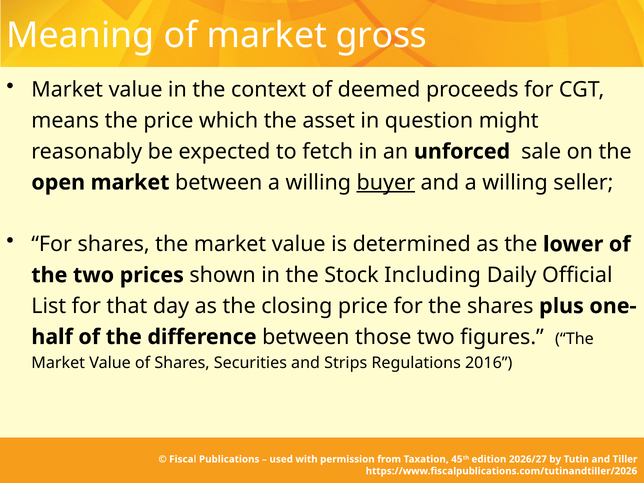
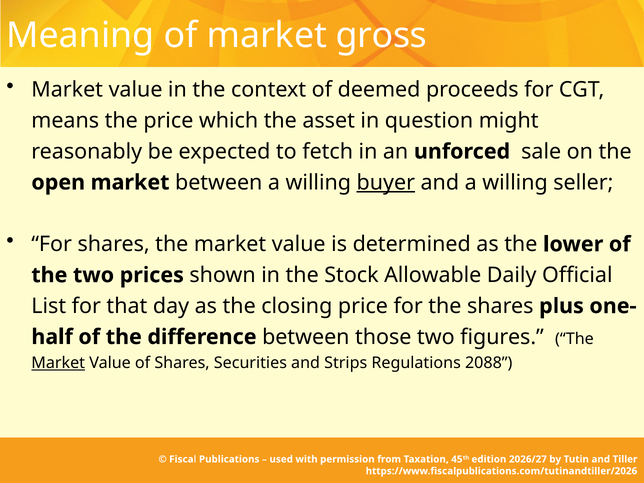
Including: Including -> Allowable (433, 275)
Market underline: none -> present (58, 363)
2016: 2016 -> 2088 (489, 363)
